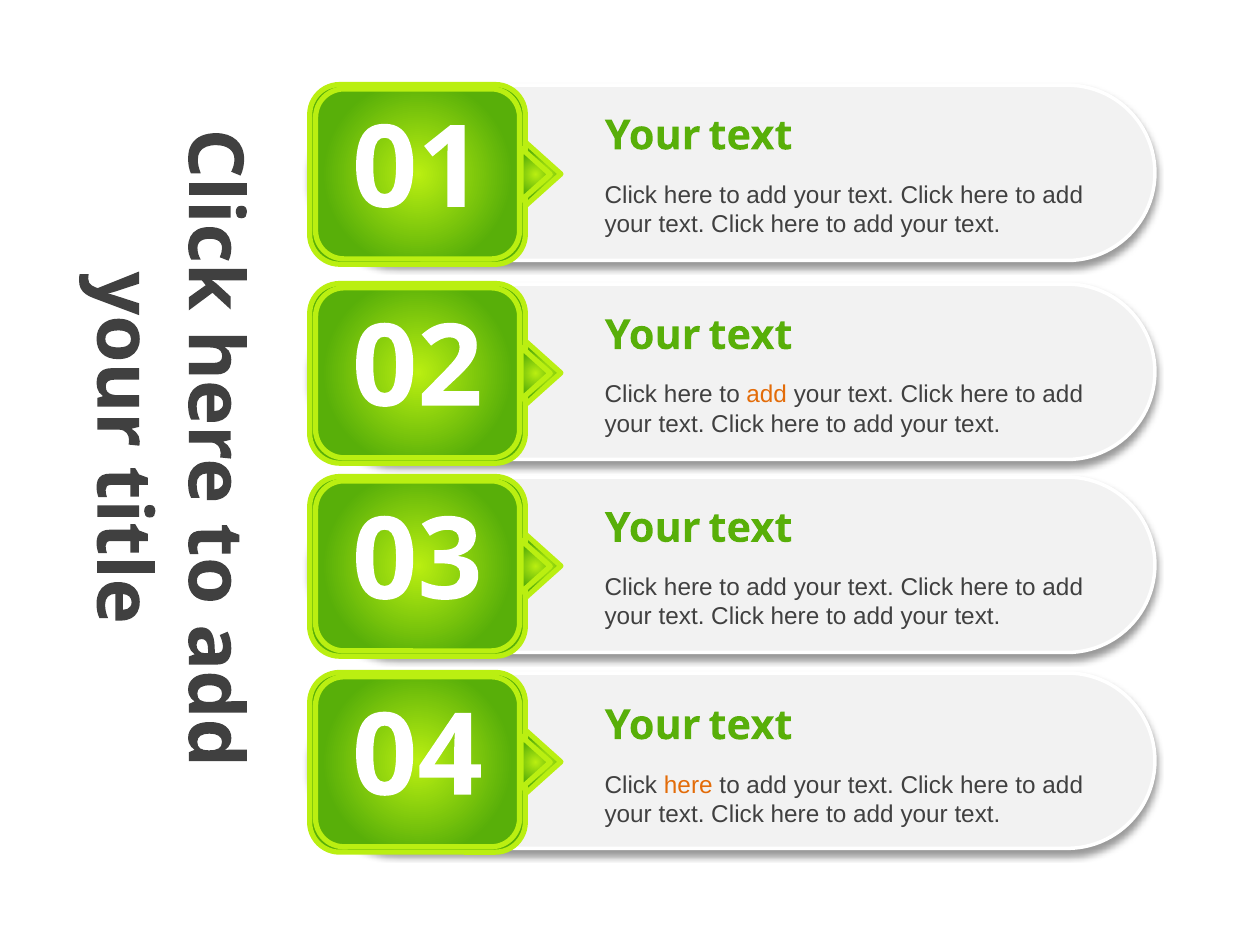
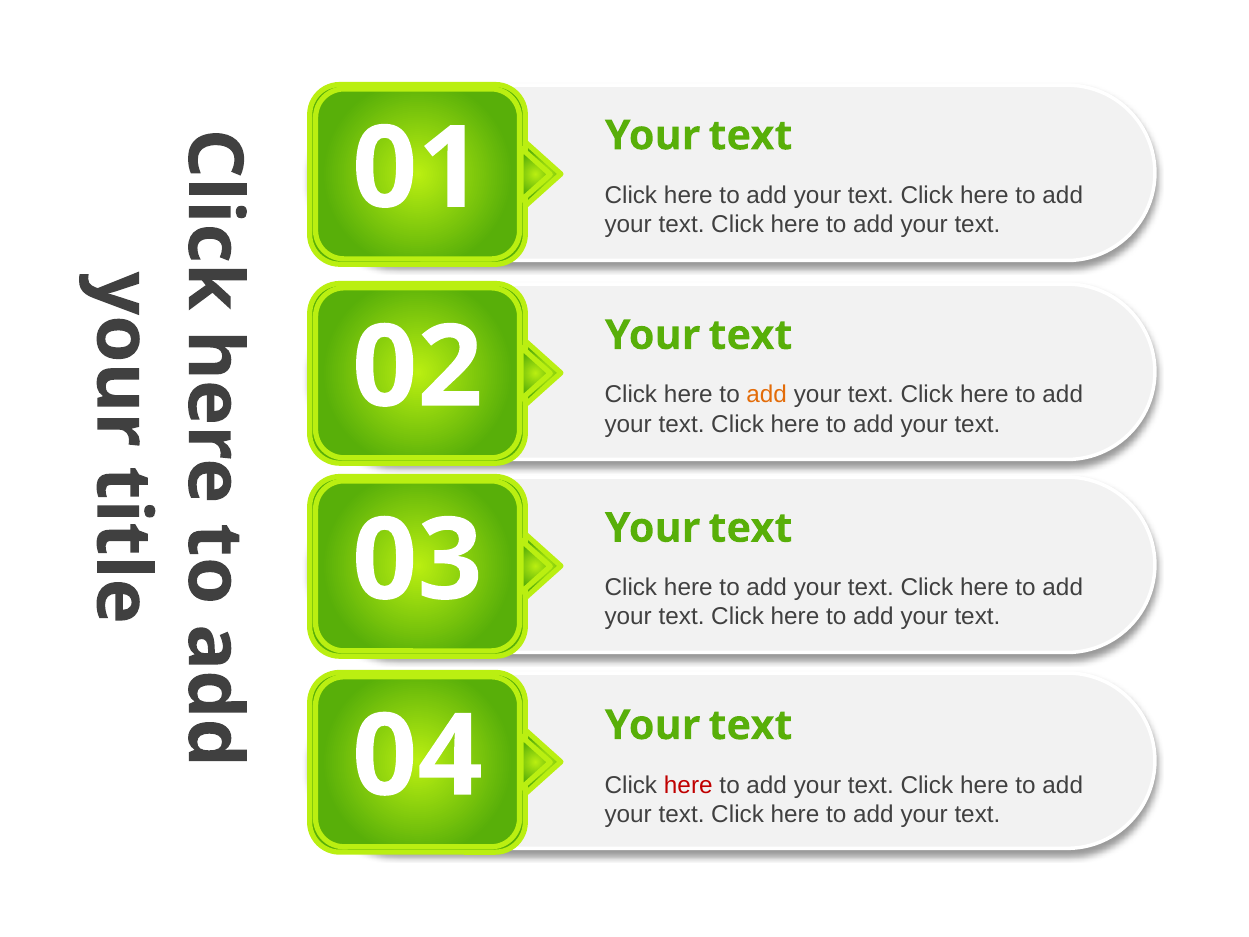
here colour: orange -> red (688, 785)
